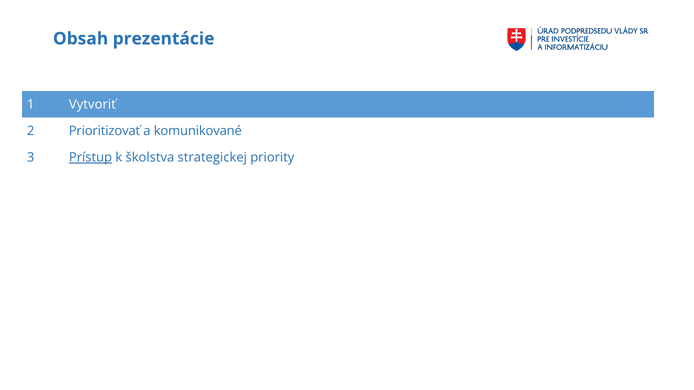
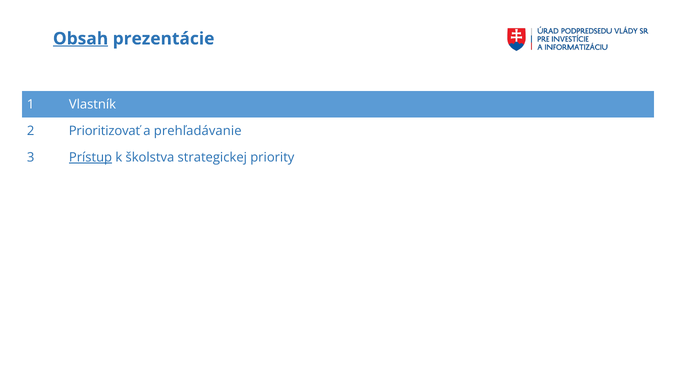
Obsah underline: none -> present (81, 39)
Vytvoriť: Vytvoriť -> Vlastník (92, 105)
komunikované: komunikované -> prehľadávanie (198, 131)
